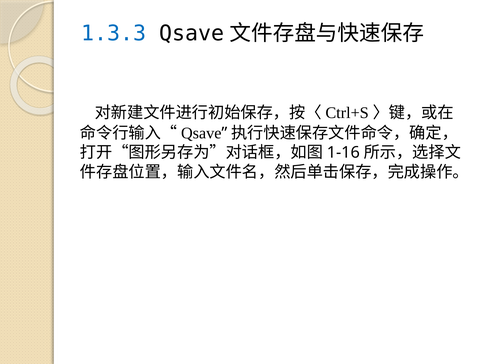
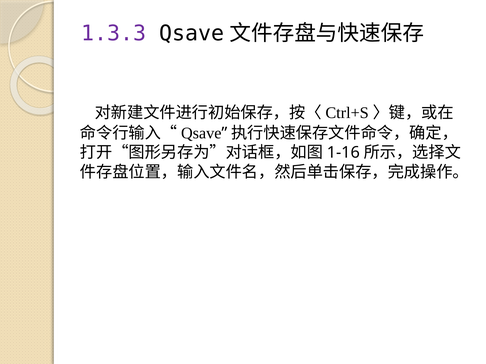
1.3.3 colour: blue -> purple (114, 34)
